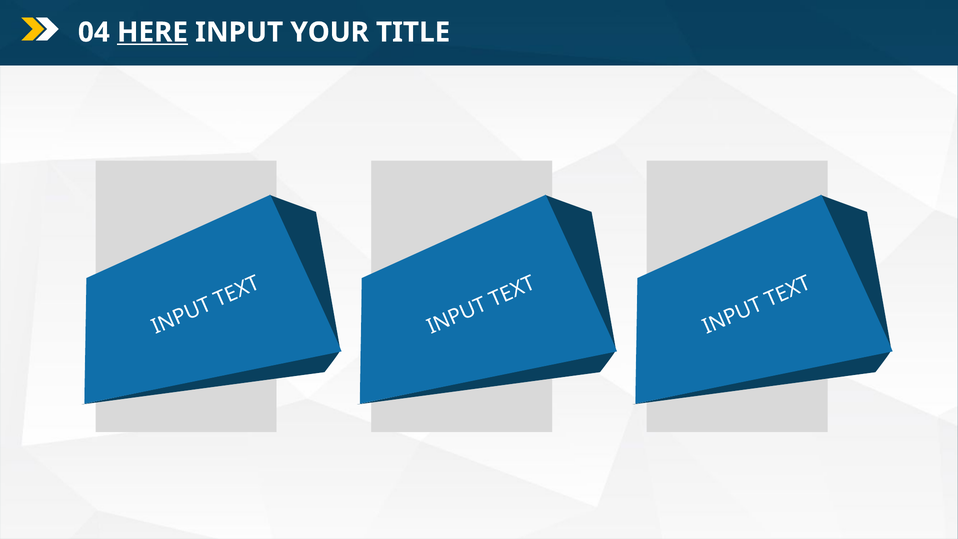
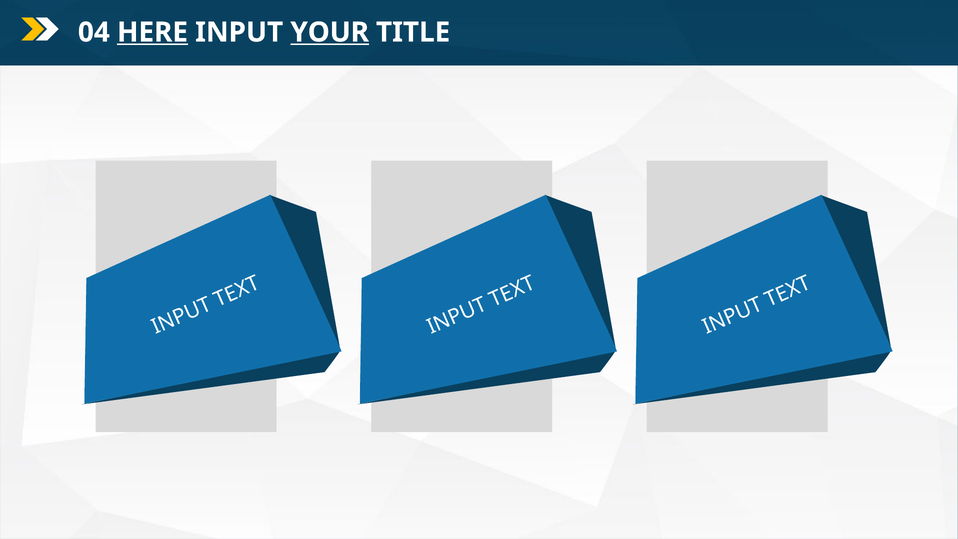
YOUR underline: none -> present (330, 32)
